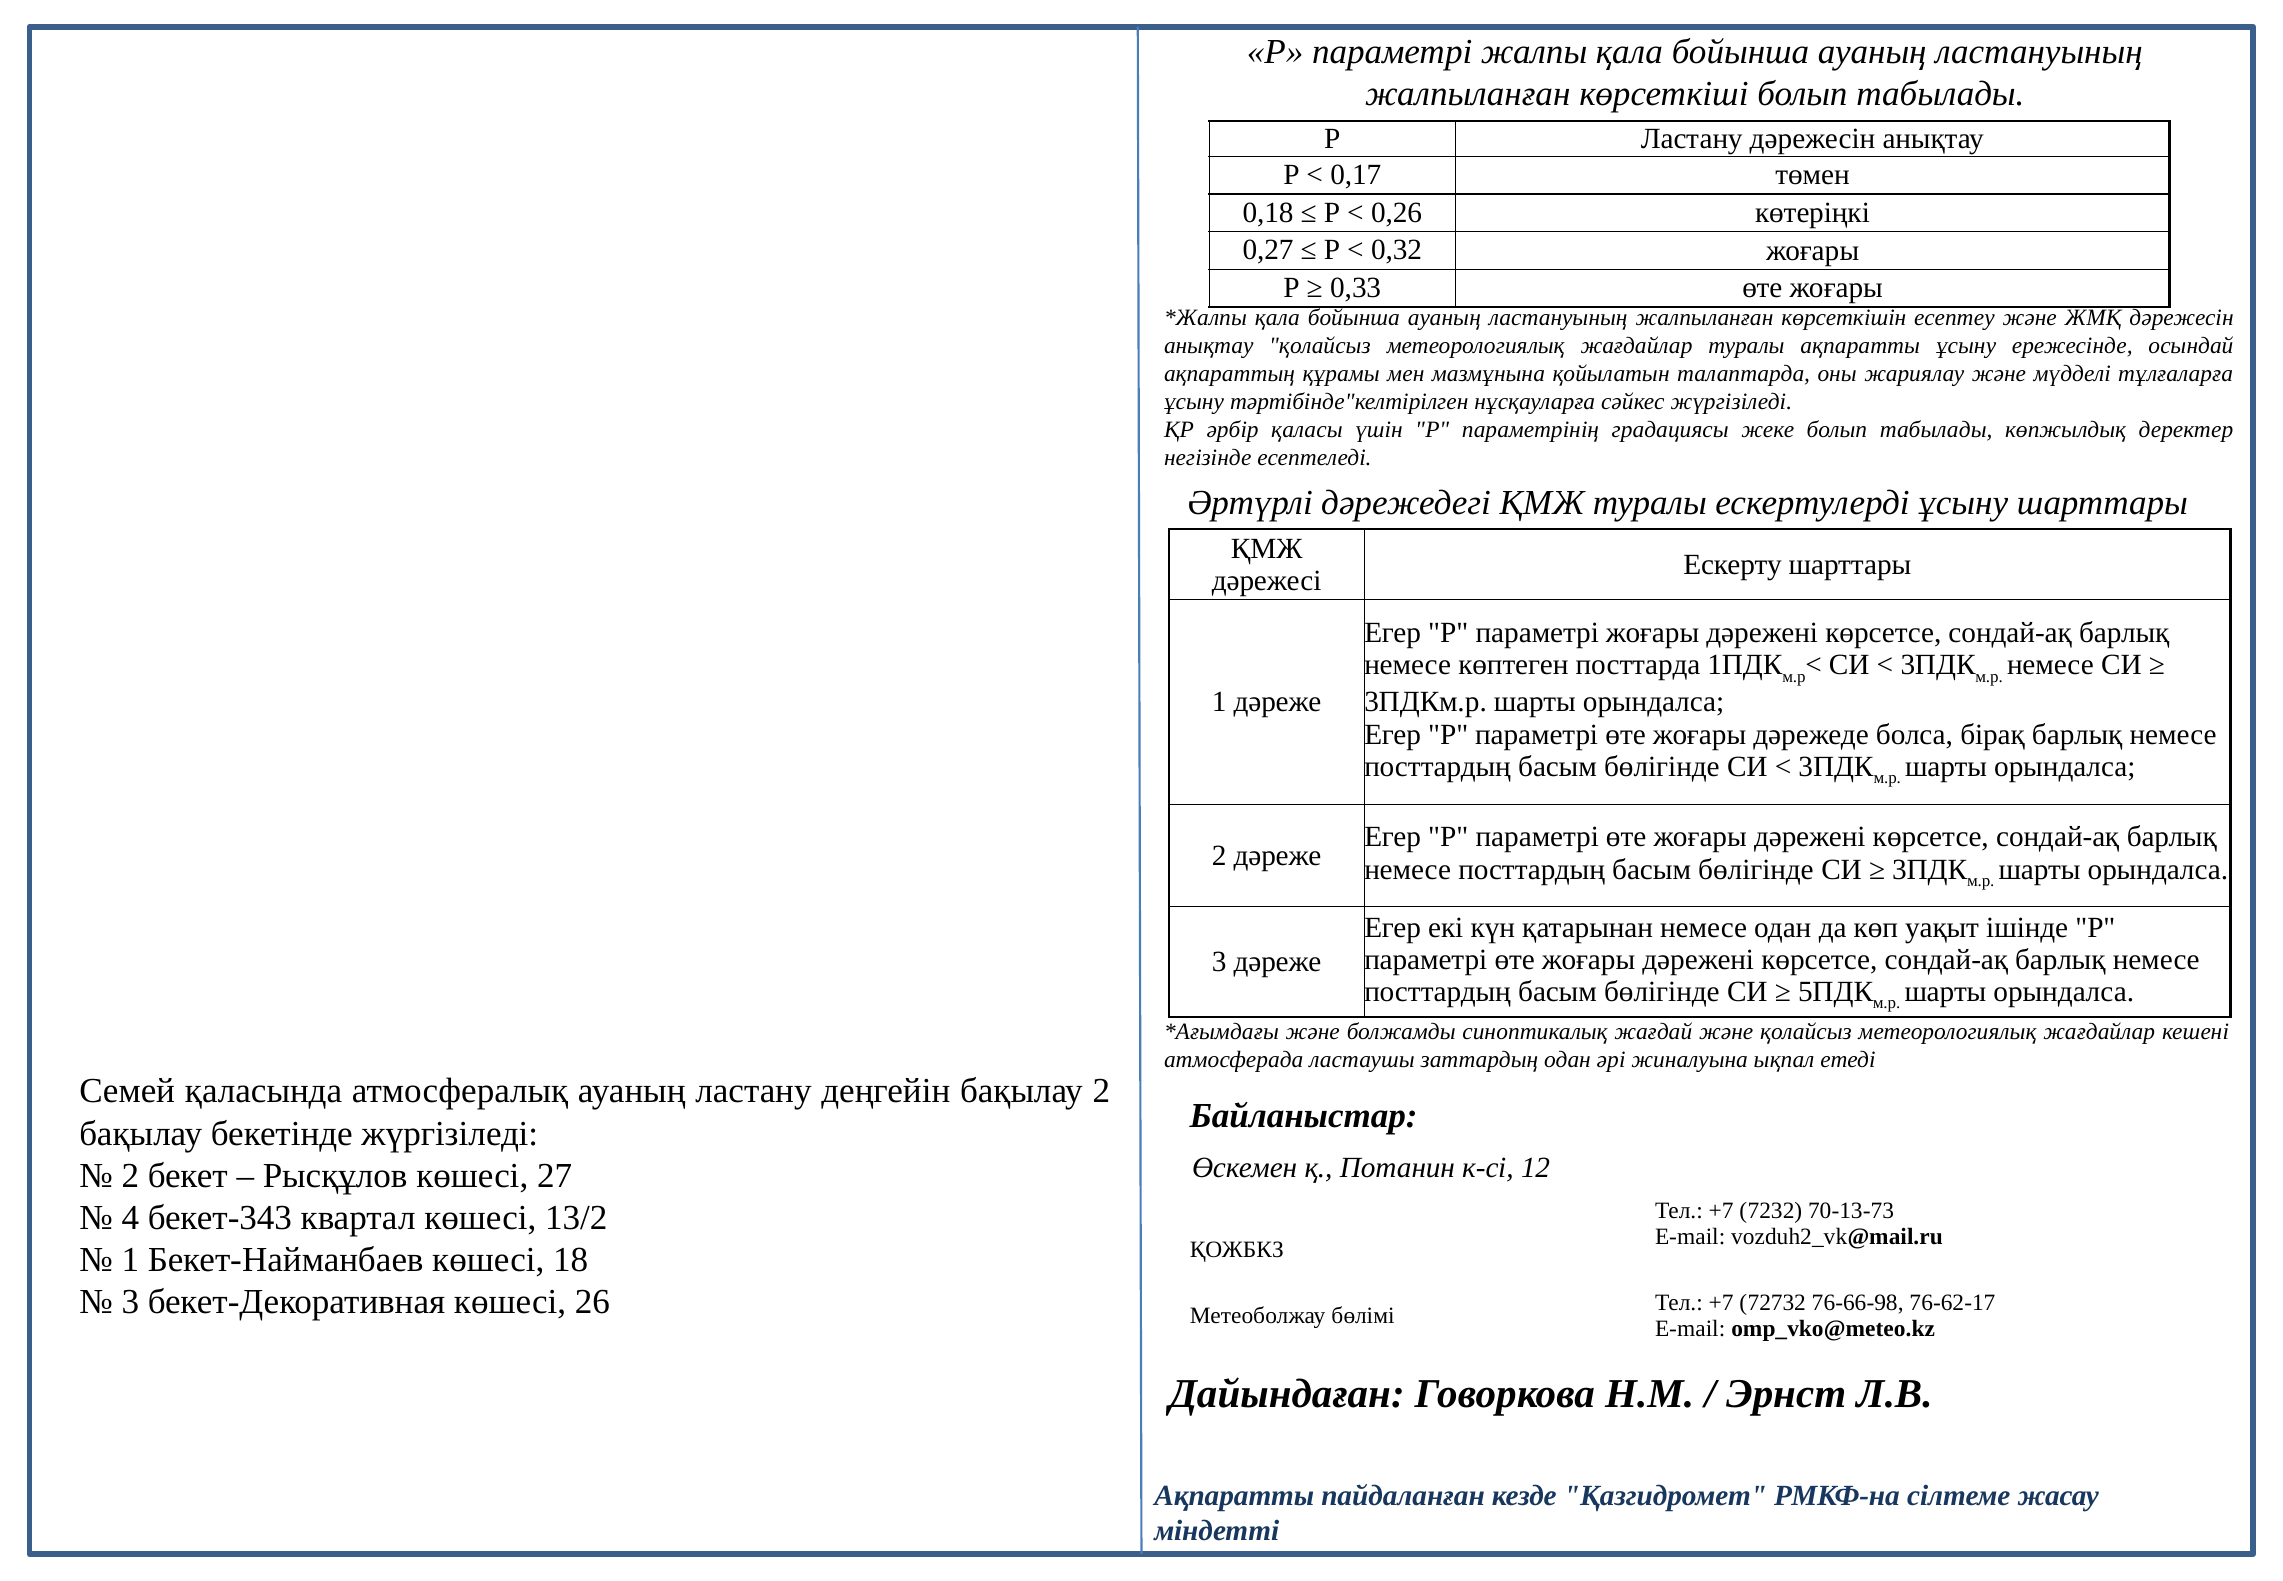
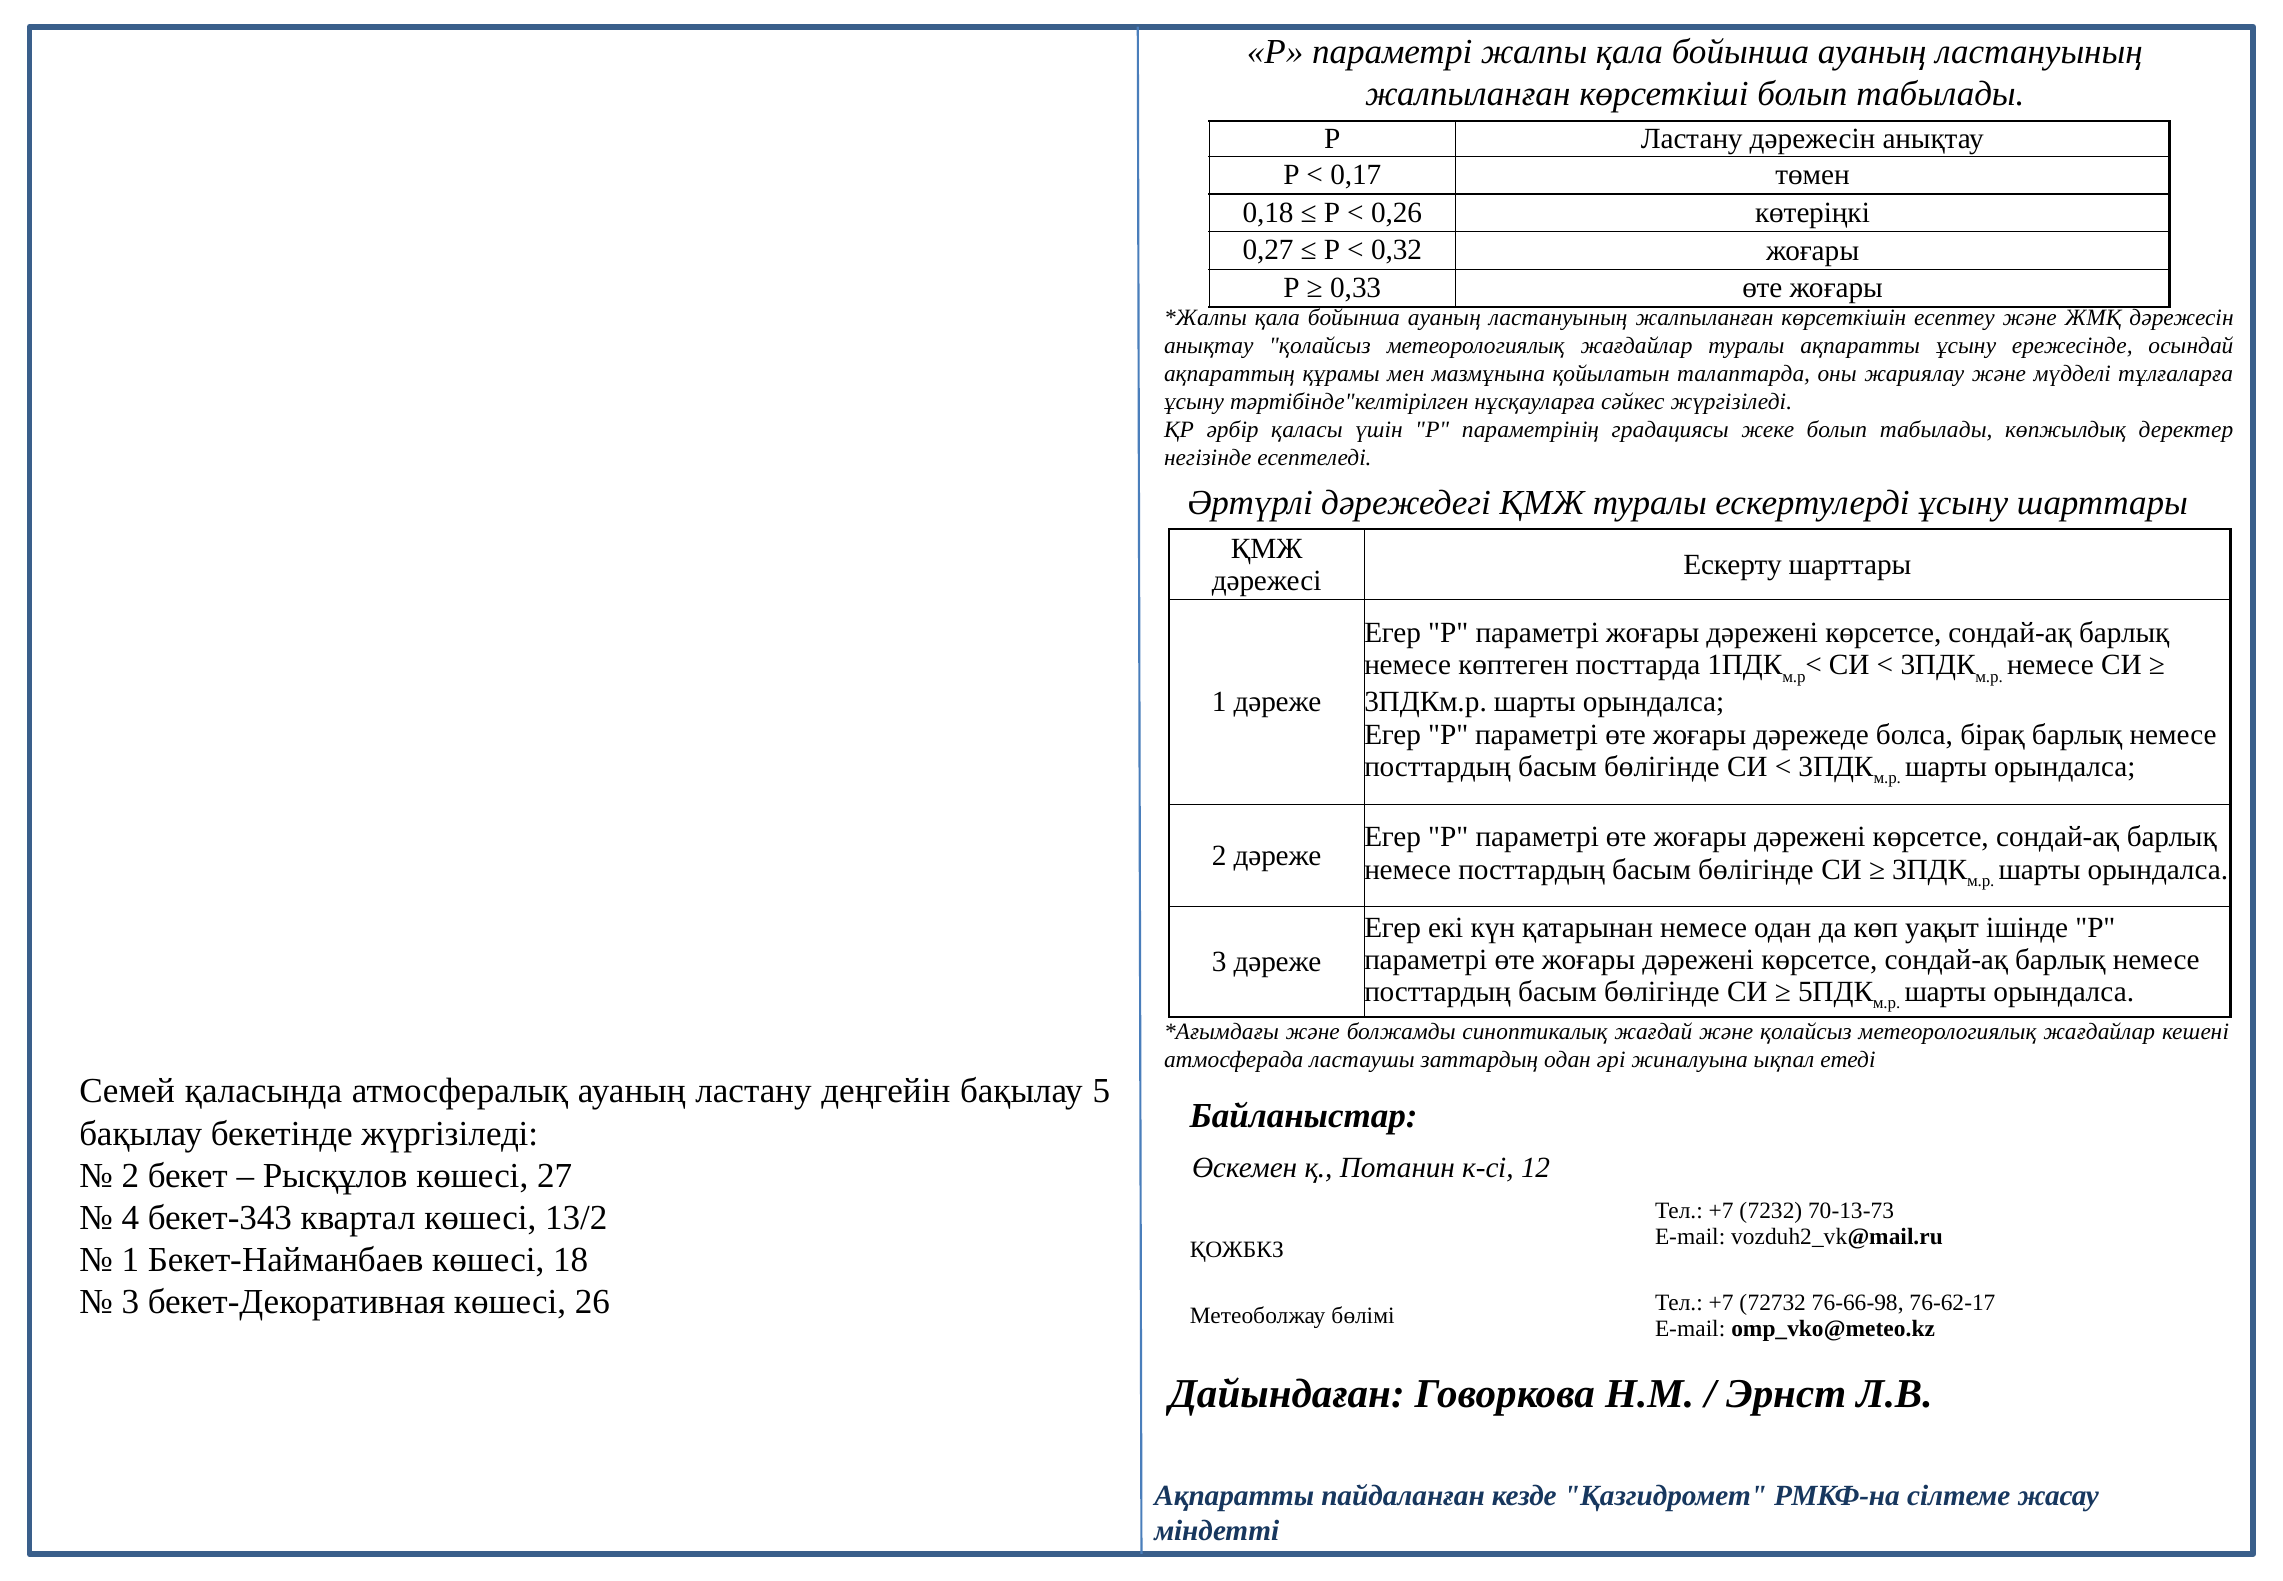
бақылау 2: 2 -> 5 (1101, 1091)
